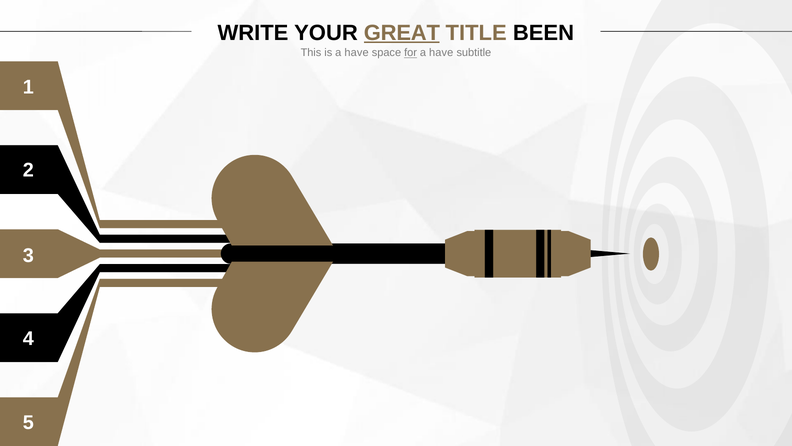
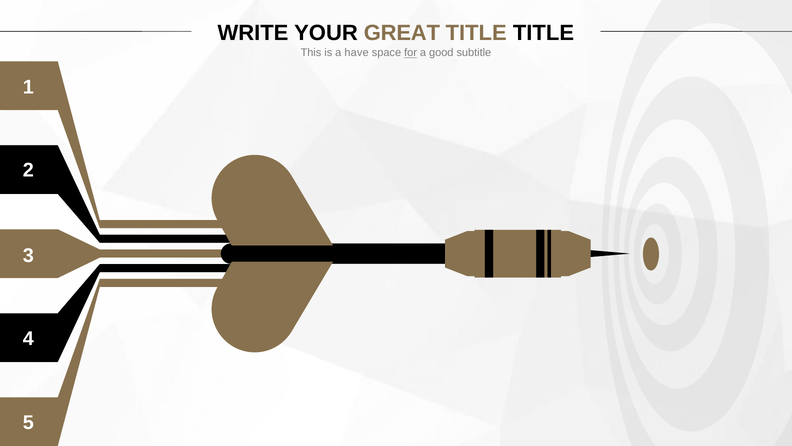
GREAT underline: present -> none (402, 33)
TITLE BEEN: BEEN -> TITLE (543, 33)
have: have -> good (441, 53)
